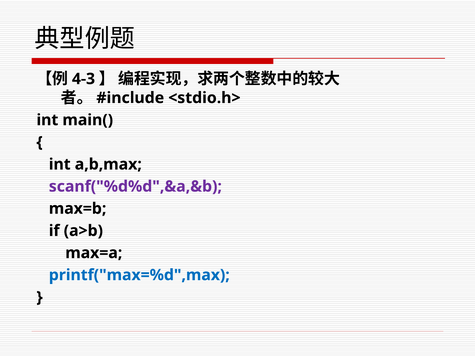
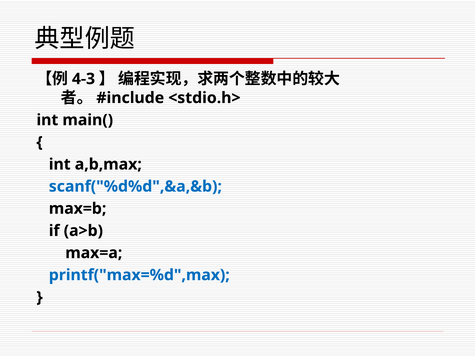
scanf("%d%d",&a,&b colour: purple -> blue (135, 187)
